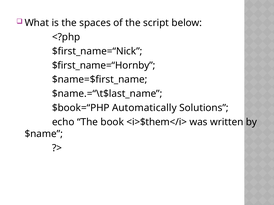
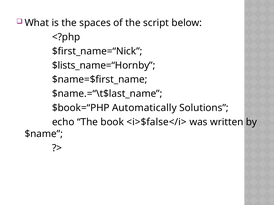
$first_name=“Hornby: $first_name=“Hornby -> $lists_name=“Hornby (104, 66)
<i>$them</i>: <i>$them</i> -> <i>$false</i> (157, 122)
